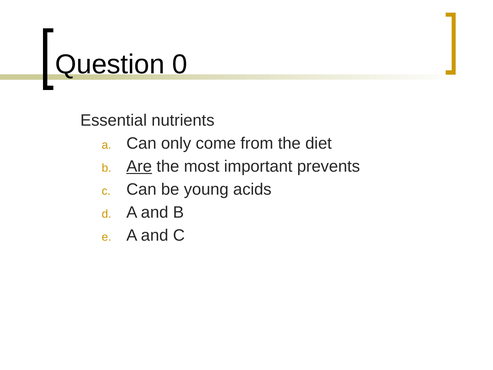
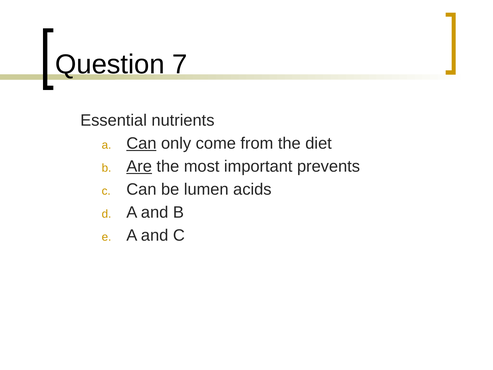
0: 0 -> 7 (180, 64)
Can underline: none -> present (141, 143)
young: young -> lumen (206, 189)
